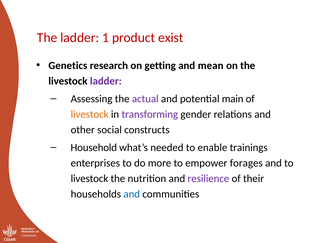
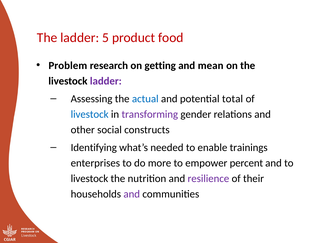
1: 1 -> 5 (106, 38)
exist: exist -> food (171, 38)
Genetics: Genetics -> Problem (68, 65)
actual colour: purple -> blue (145, 99)
main: main -> total (233, 99)
livestock colour: orange -> blue (90, 114)
Household: Household -> Identifying (94, 148)
forages: forages -> percent (246, 163)
and colour: blue -> purple (132, 194)
